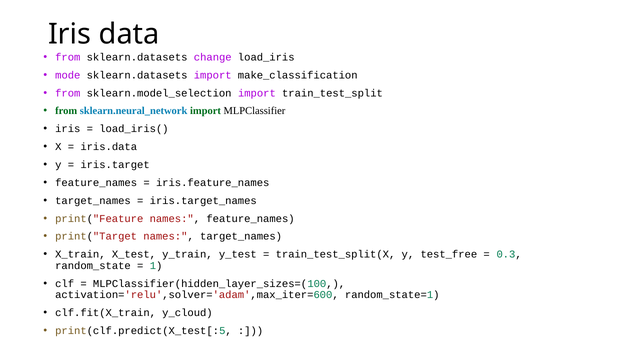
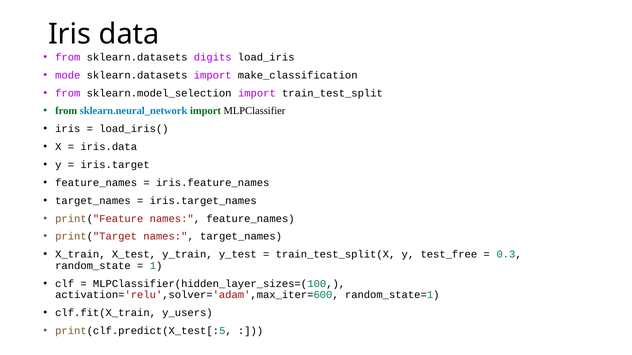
change: change -> digits (213, 57)
y_cloud: y_cloud -> y_users (187, 313)
